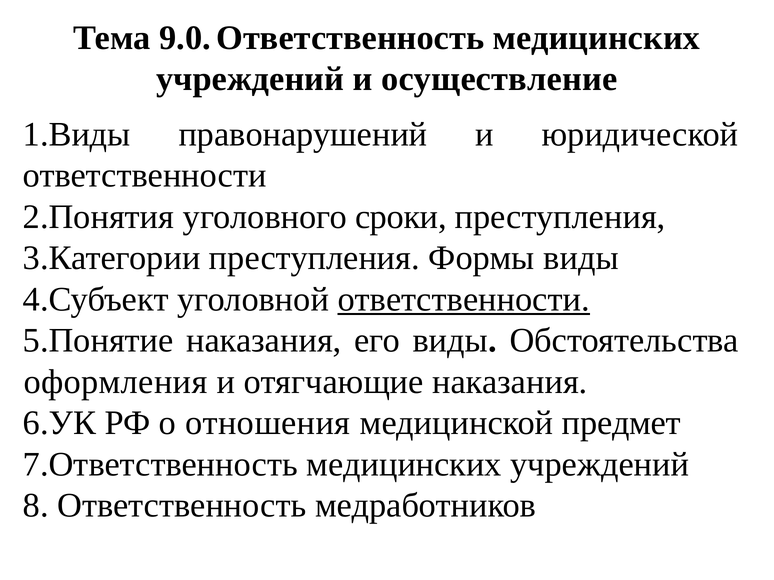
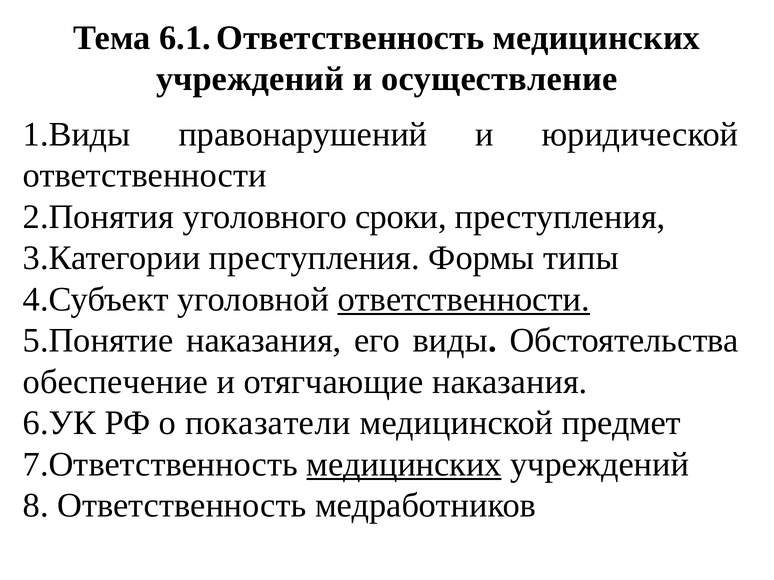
9.0: 9.0 -> 6.1 (185, 38)
Формы виды: виды -> типы (581, 258)
оформления: оформления -> обеспечение (116, 382)
отношения: отношения -> показатели (268, 423)
медицинских underline: none -> present (404, 465)
